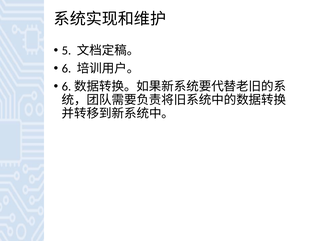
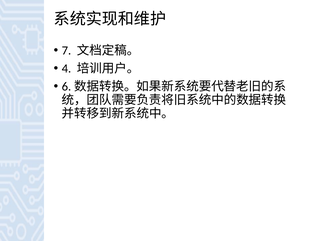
5: 5 -> 7 (66, 50)
6: 6 -> 4 (66, 68)
